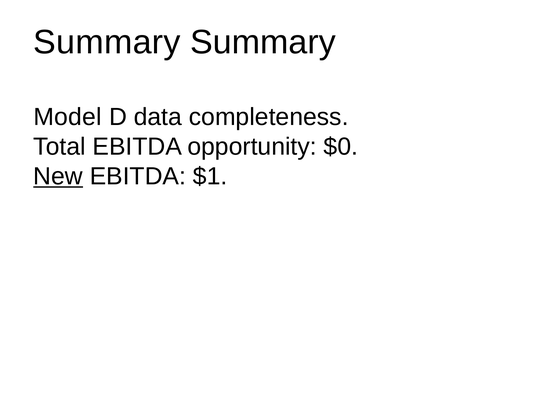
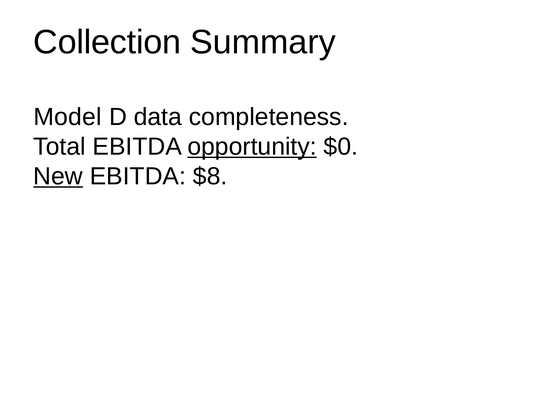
Summary: Summary -> Collection (107, 42)
opportunity underline: none -> present (252, 147)
$1: $1 -> $8 (210, 176)
